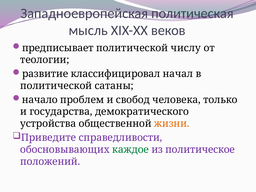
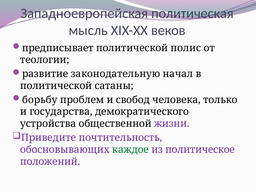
числу: числу -> полис (186, 48)
классифицировал: классифицировал -> законодательную (115, 74)
начало: начало -> борьбу (40, 100)
жизни colour: orange -> purple (172, 124)
справедливости: справедливости -> почтительность (120, 138)
